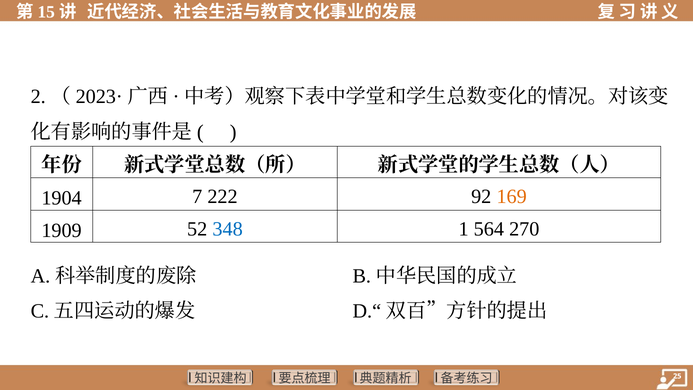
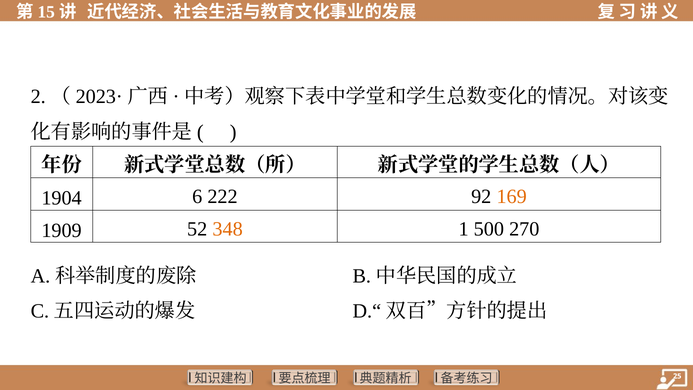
7: 7 -> 6 (197, 196)
348 colour: blue -> orange (228, 229)
564: 564 -> 500 (489, 229)
